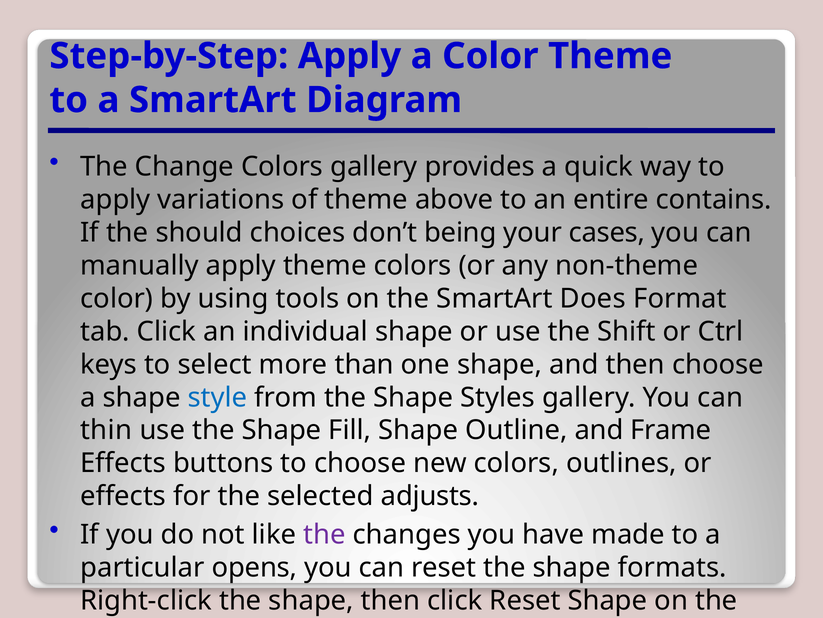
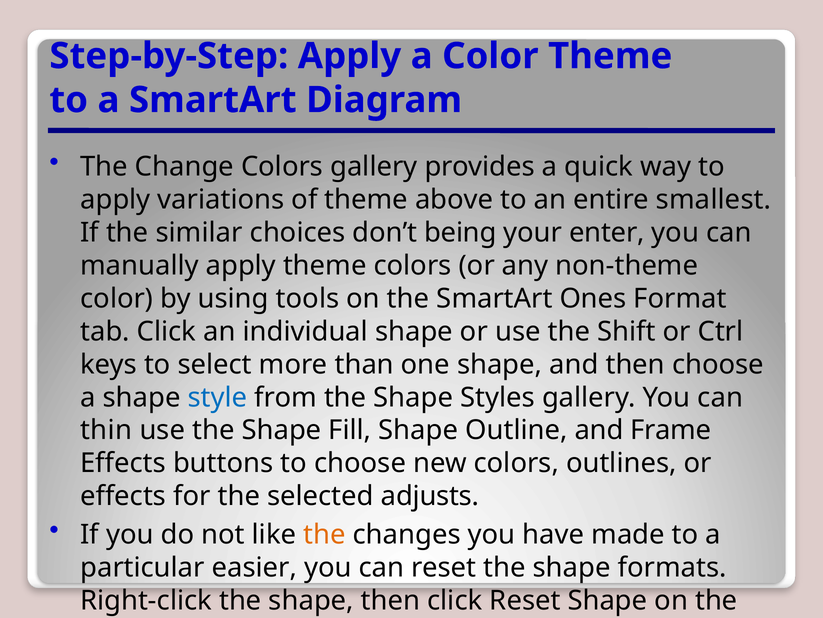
contains: contains -> smallest (714, 199)
should: should -> similar (199, 232)
cases: cases -> enter (607, 232)
Does: Does -> Ones (593, 298)
the colour: purple -> orange (324, 534)
opens: opens -> easier (254, 567)
